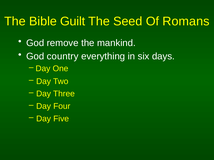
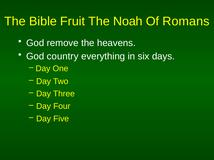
Guilt: Guilt -> Fruit (73, 21)
Seed: Seed -> Noah (128, 21)
mankind: mankind -> heavens (116, 43)
